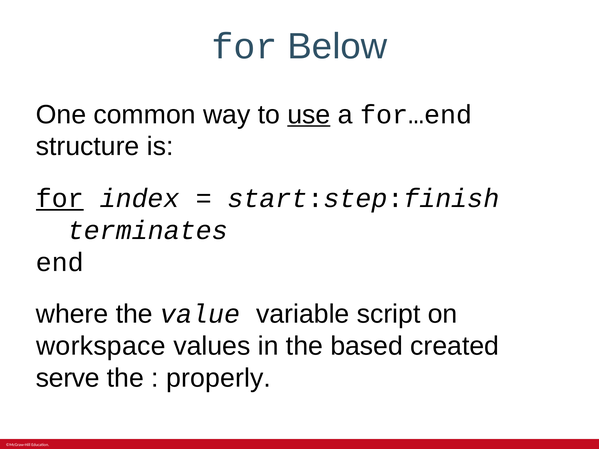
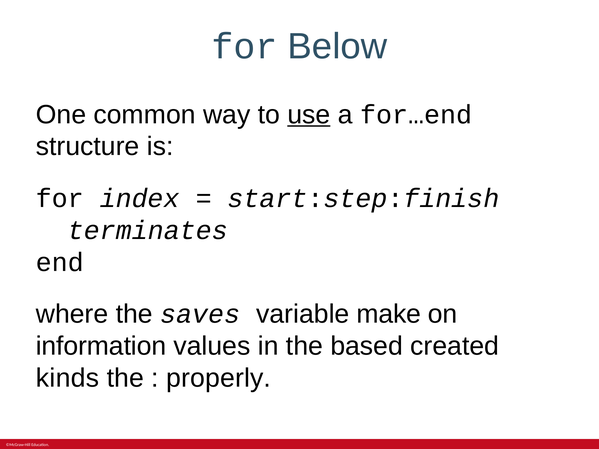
for underline: present -> none (60, 198)
value: value -> saves (200, 314)
script: script -> make (389, 314)
workspace: workspace -> information (101, 346)
serve: serve -> kinds (68, 378)
